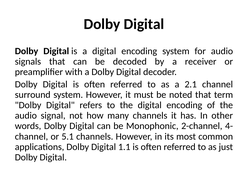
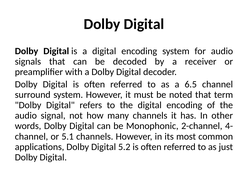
2.1: 2.1 -> 6.5 (191, 84)
1.1: 1.1 -> 5.2 (124, 147)
